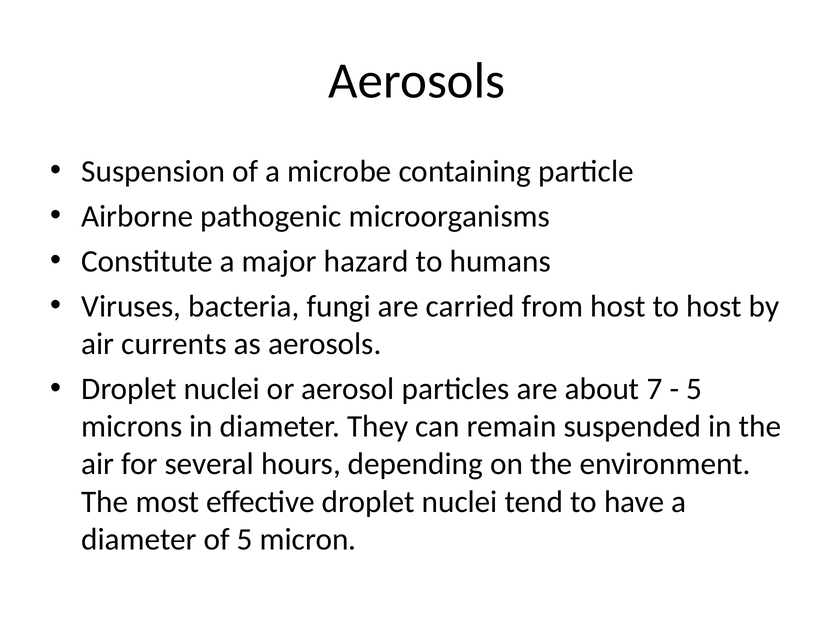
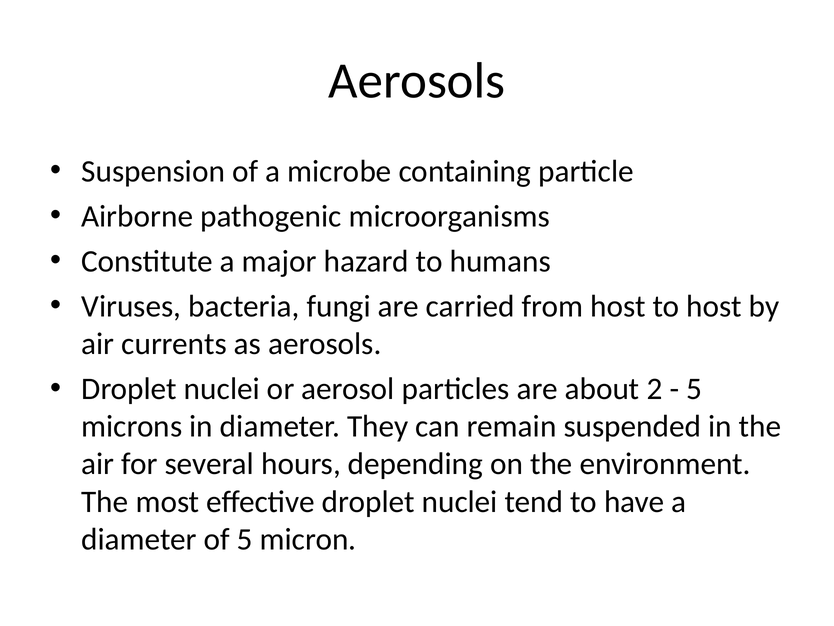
7: 7 -> 2 (655, 389)
